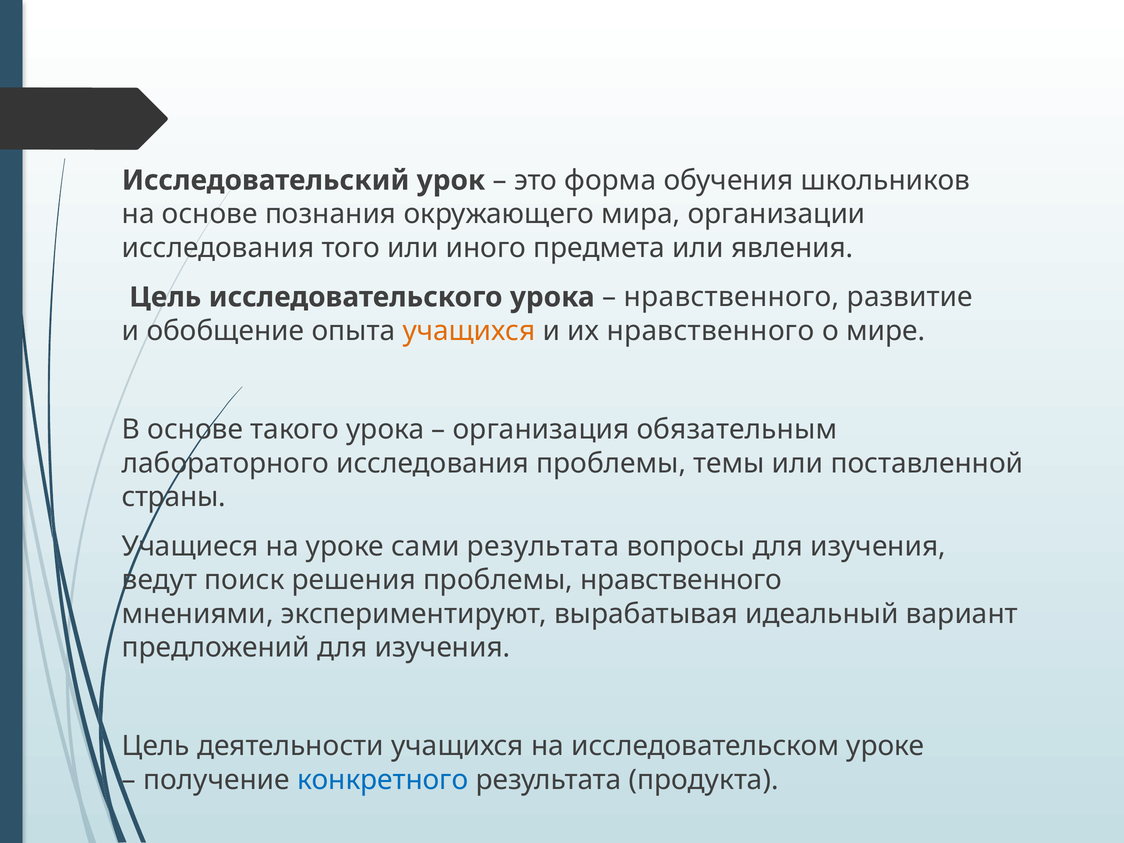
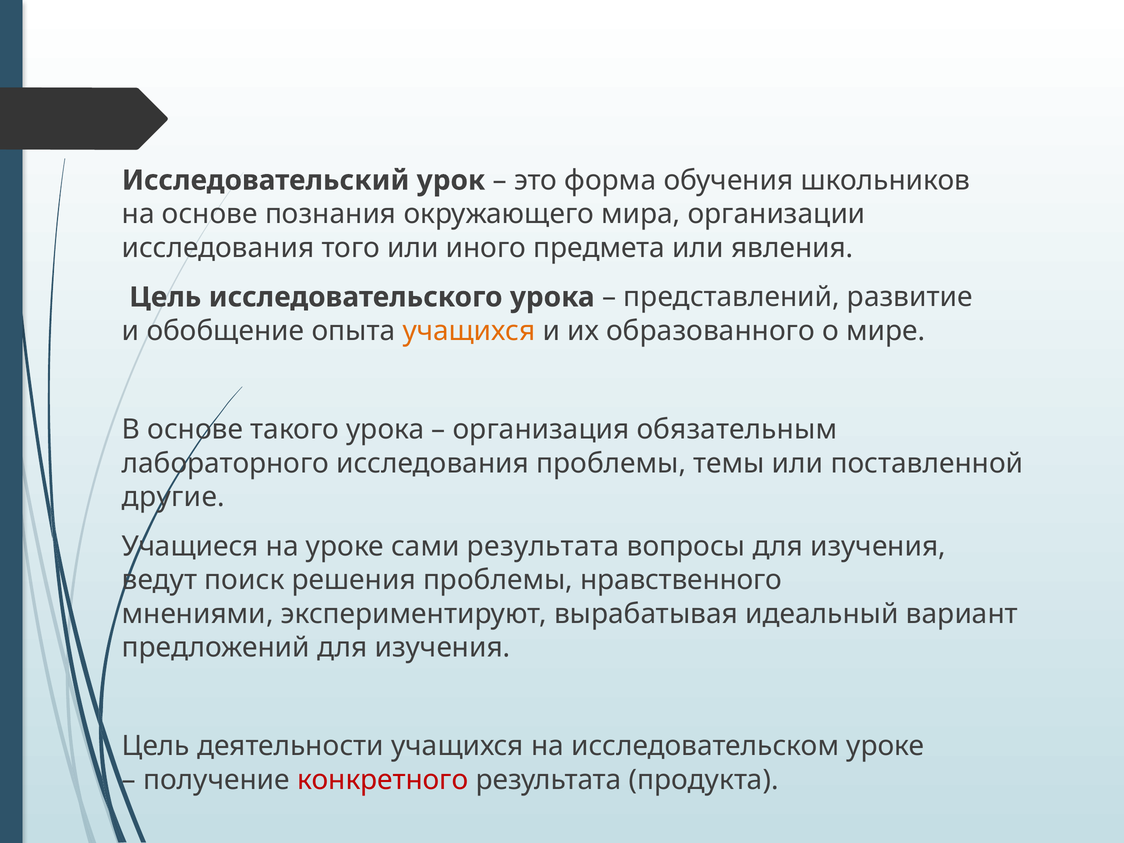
нравственного: нравственного -> представлений (732, 297)
их нравственного: нравственного -> образованного (711, 331)
страны: страны -> другие (173, 497)
конкретного colour: blue -> red (383, 780)
